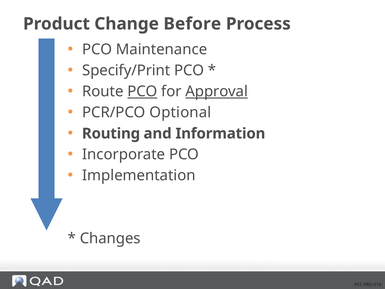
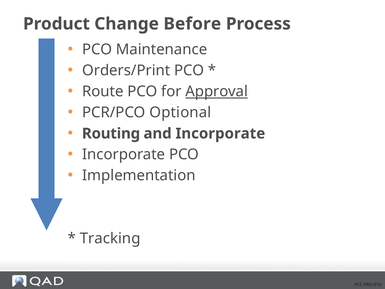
Specify/Print: Specify/Print -> Orders/Print (126, 70)
PCO underline: present -> none (142, 91)
and Information: Information -> Incorporate (220, 133)
Changes: Changes -> Tracking (110, 238)
